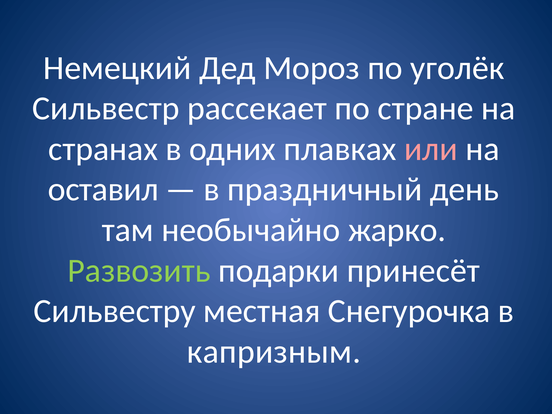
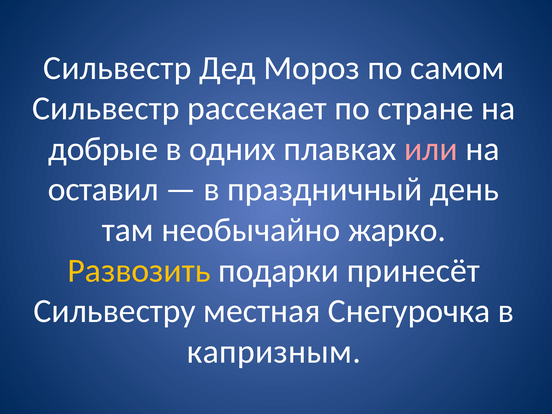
Немецкий: Немецкий -> Сильвестр (117, 68)
уголёк: уголёк -> самом (457, 68)
странах: странах -> добрые (103, 149)
Развозить colour: light green -> yellow (139, 271)
